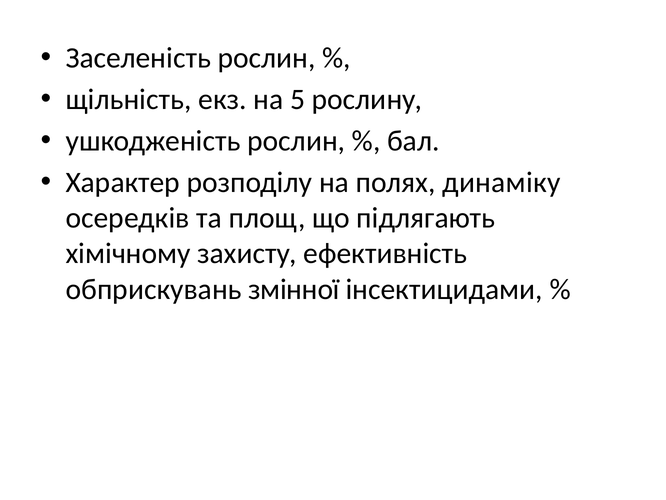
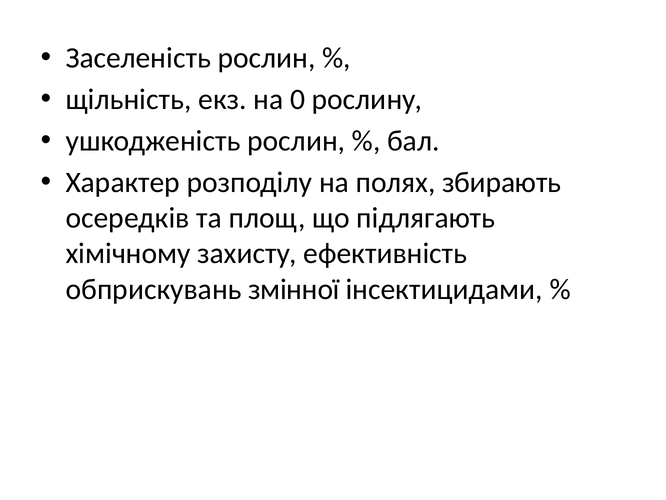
5: 5 -> 0 (298, 99)
динаміку: динаміку -> збирають (502, 182)
